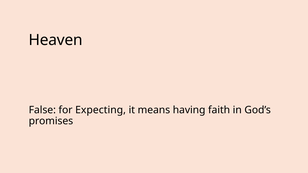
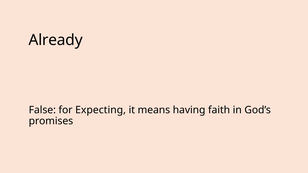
Heaven: Heaven -> Already (56, 40)
